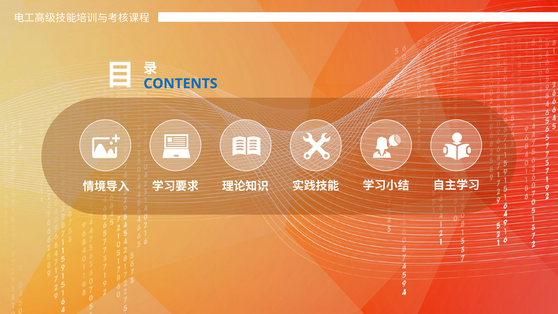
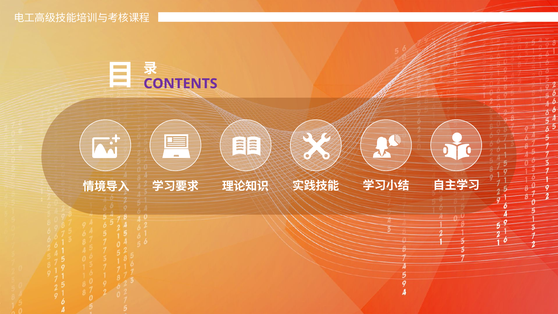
CONTENTS colour: blue -> purple (180, 84)
